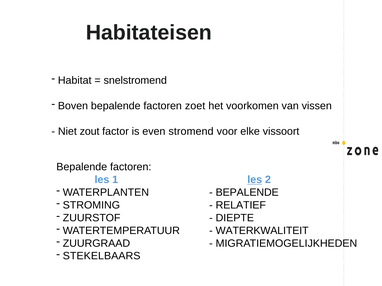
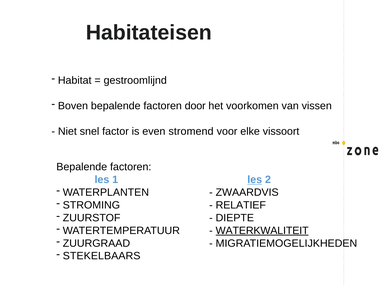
snelstromend: snelstromend -> gestroomlijnd (135, 81)
zoet: zoet -> door (195, 106)
zout: zout -> snel (90, 132)
BEPALENDE: BEPALENDE -> ZWAARDVIS (247, 193)
WATERKWALITEIT underline: none -> present (262, 231)
